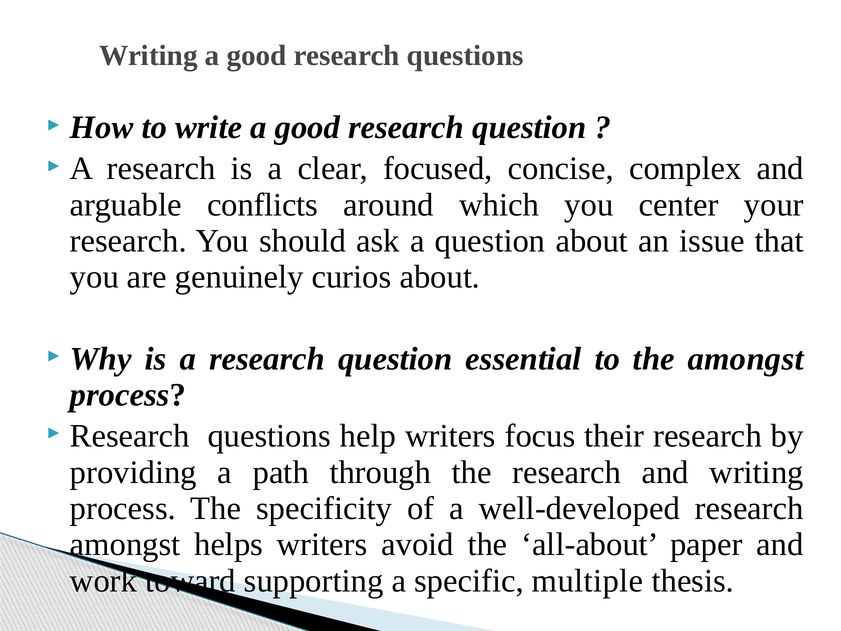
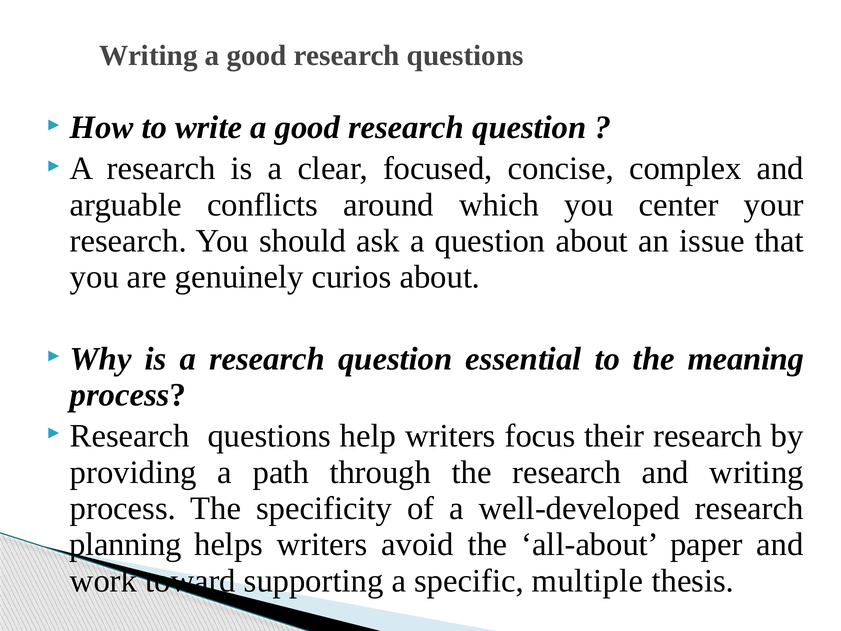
the amongst: amongst -> meaning (746, 359)
amongst: amongst -> planning (125, 544)
